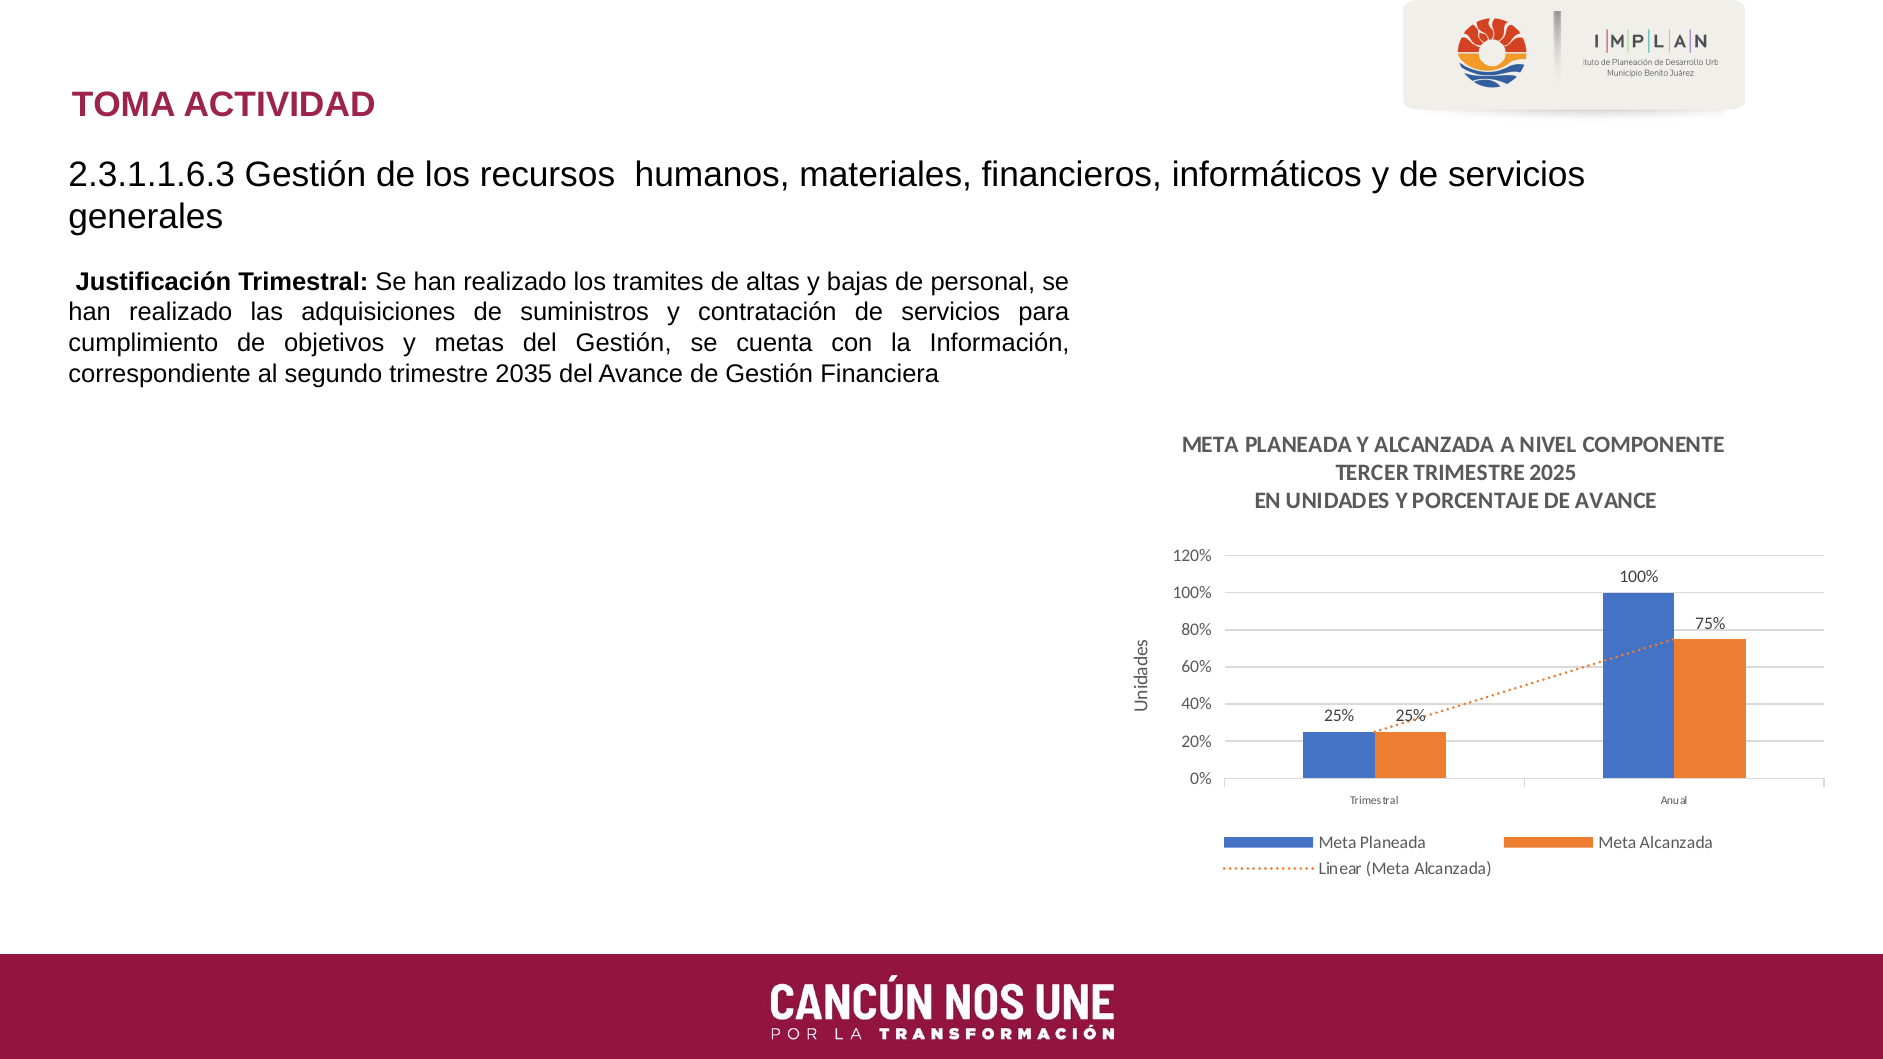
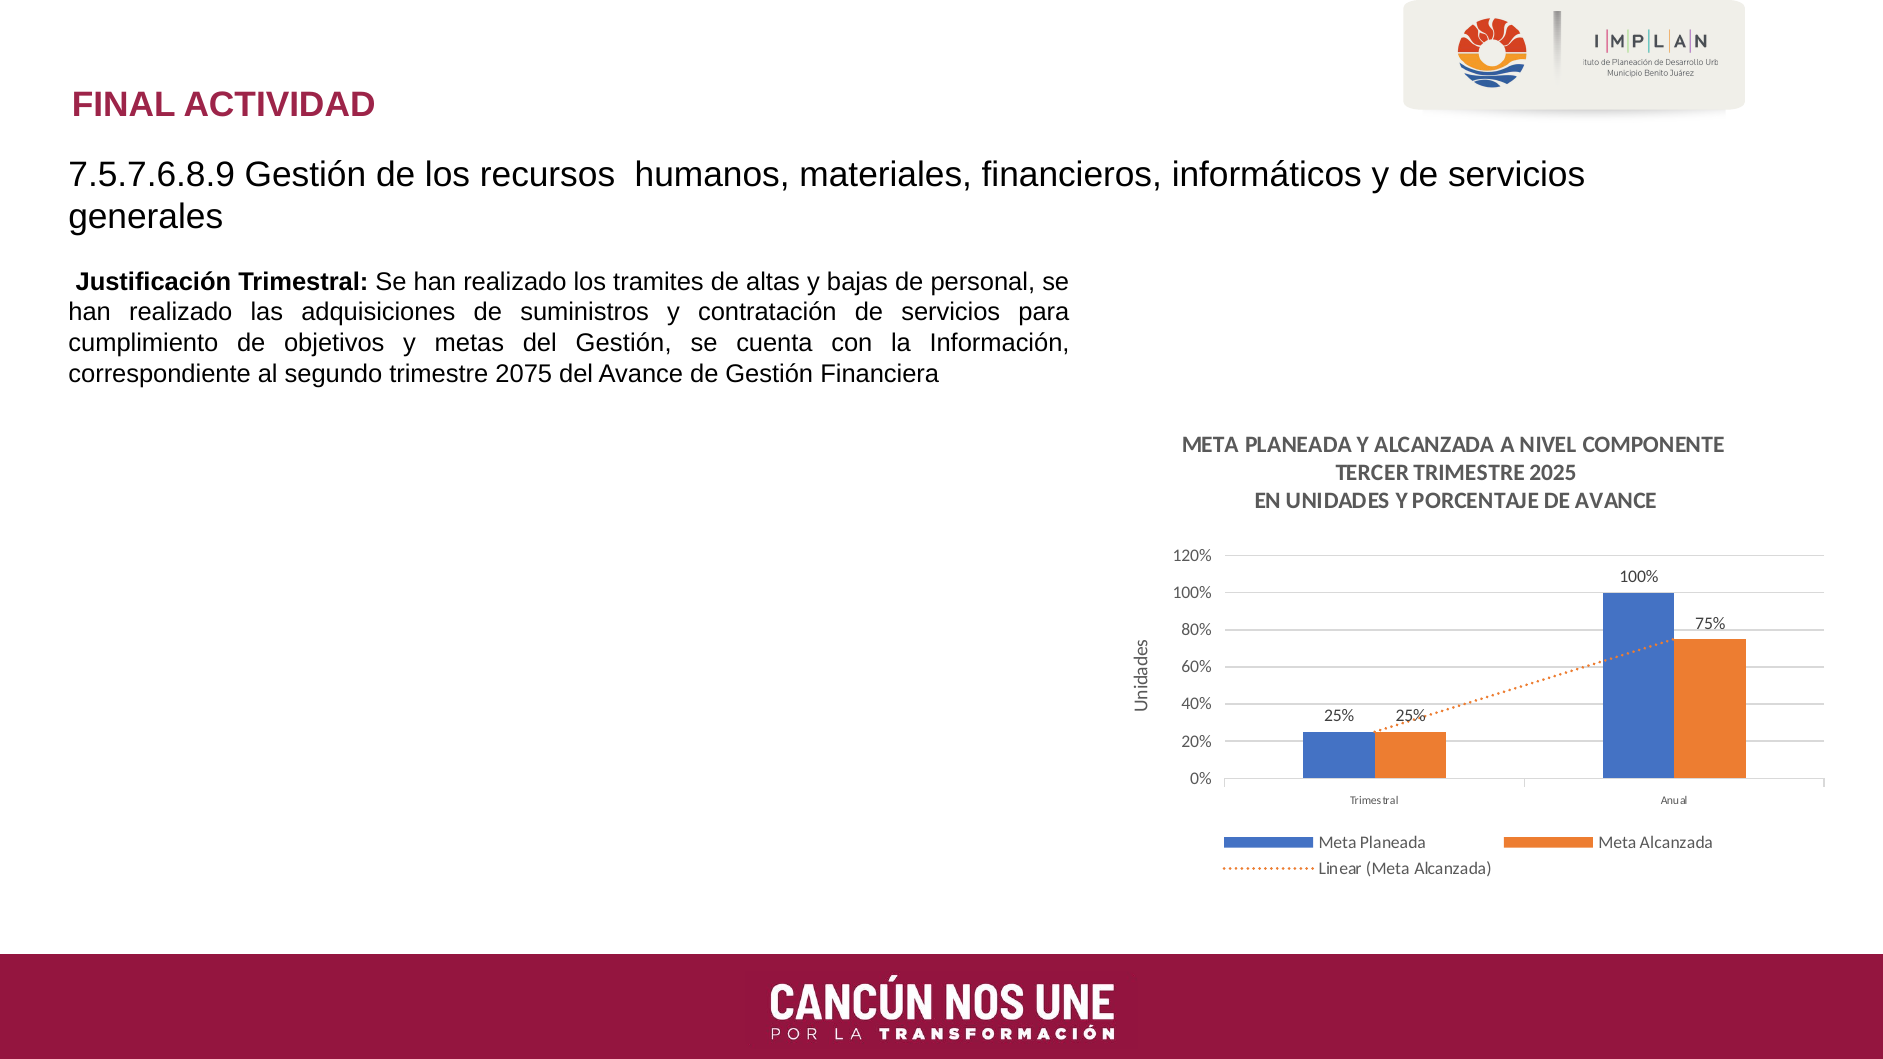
TOMA: TOMA -> FINAL (124, 104)
2.3.1.1.6.3: 2.3.1.1.6.3 -> 7.5.7.6.8.9 (152, 175)
2035: 2035 -> 2075 (524, 374)
